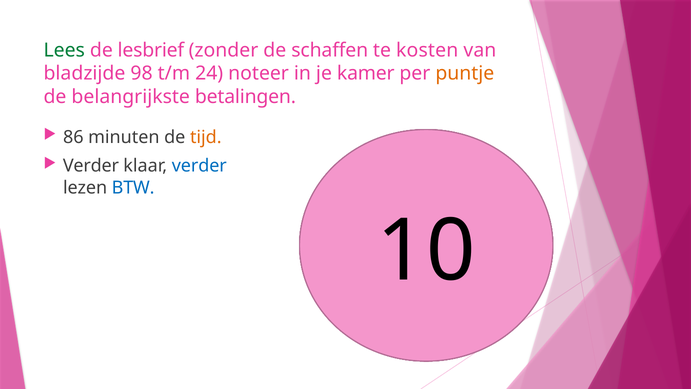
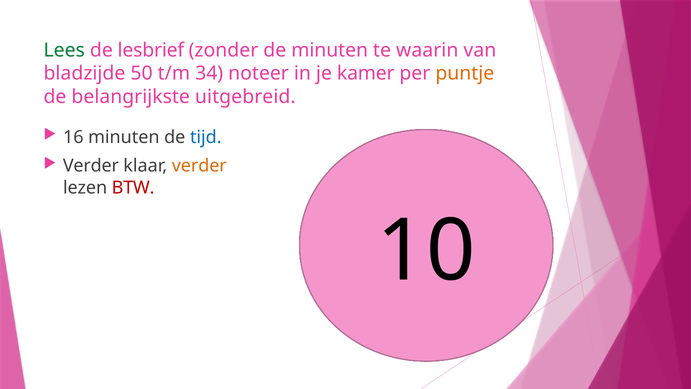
de schaffen: schaffen -> minuten (330, 50)
kosten: kosten -> waarin (427, 50)
98: 98 -> 50 (142, 74)
24: 24 -> 34 (209, 74)
betalingen: betalingen -> uitgebreid (245, 97)
86: 86 -> 16 (73, 137)
tijd colour: orange -> blue (206, 137)
verder colour: blue -> orange (199, 166)
BTW colour: blue -> red (133, 187)
